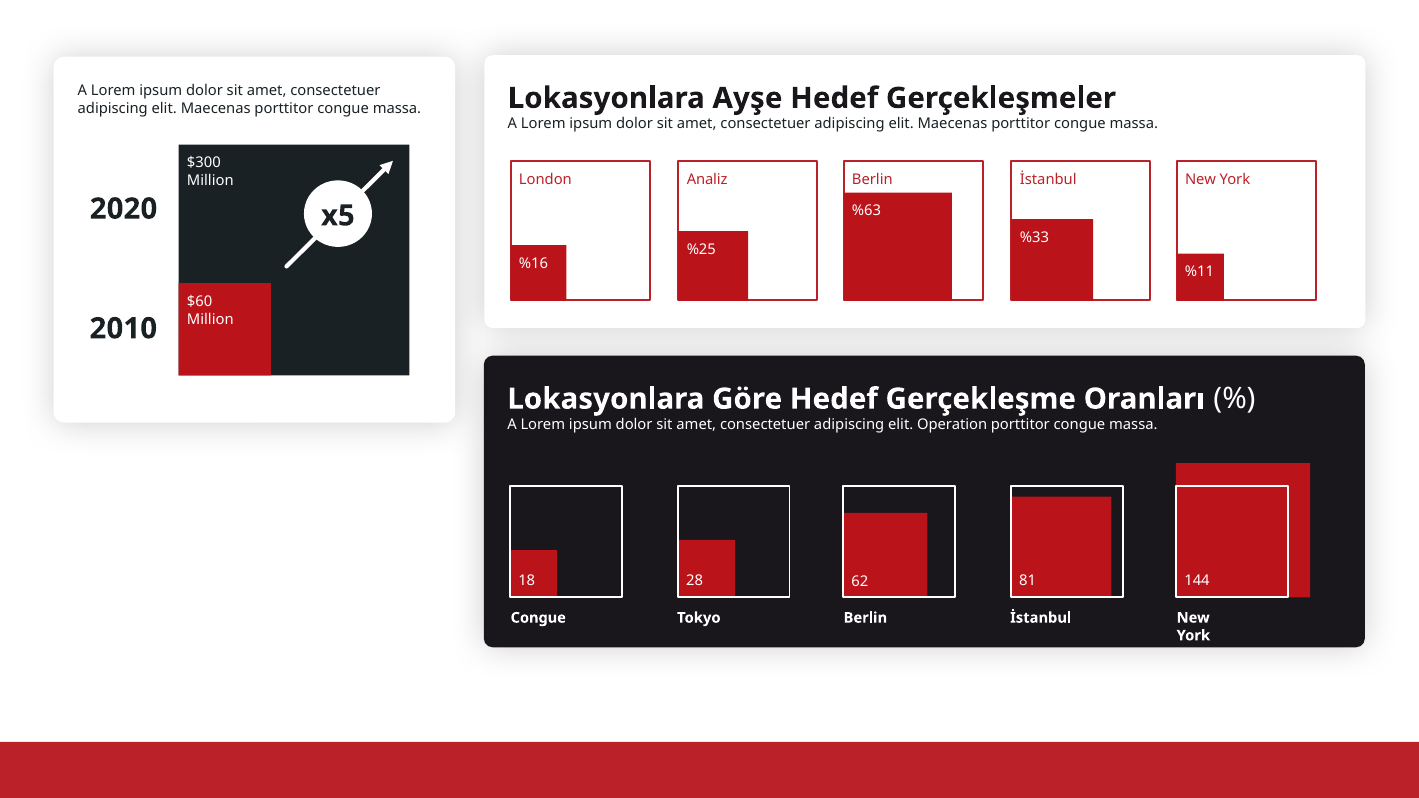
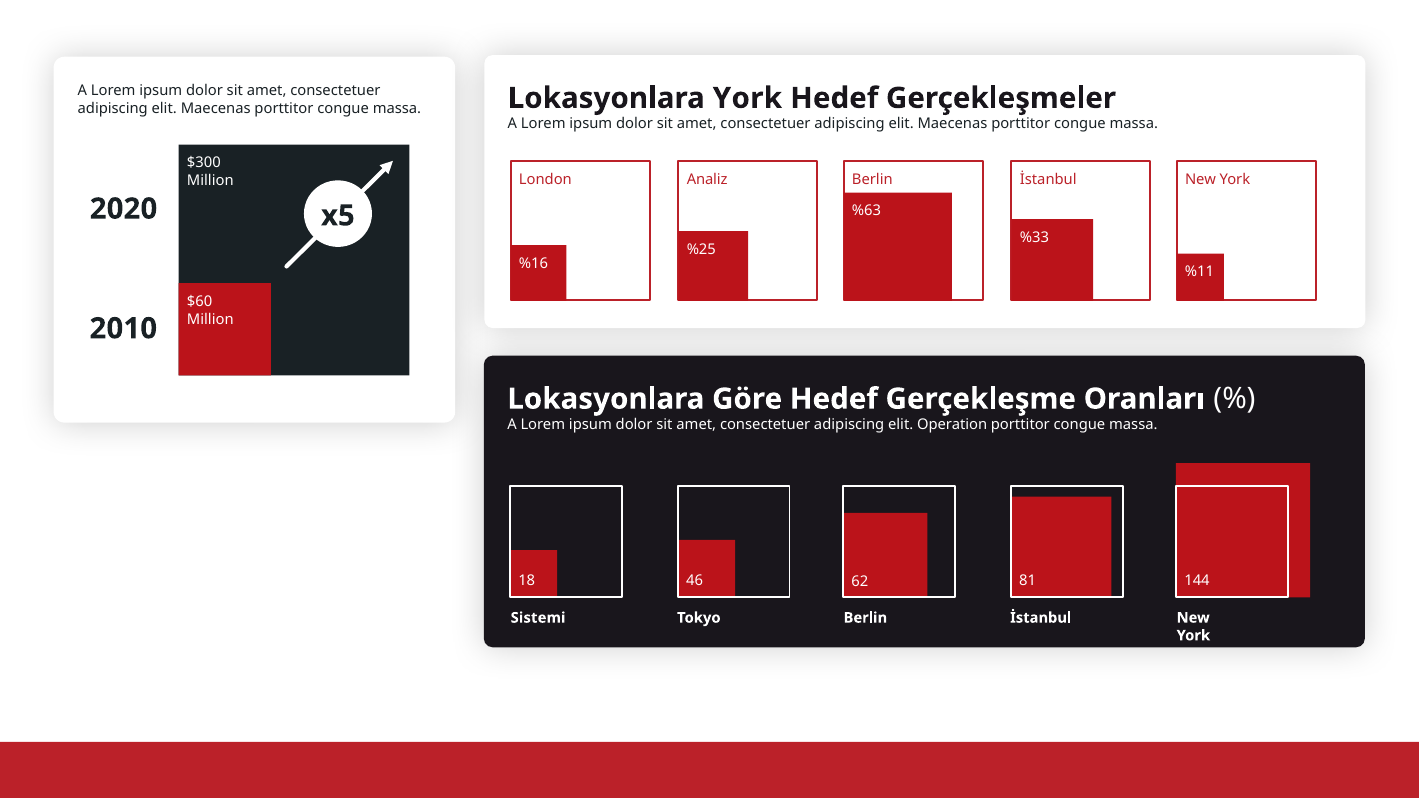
Lokasyonlara Ayşe: Ayşe -> York (747, 98)
28: 28 -> 46 (695, 581)
Congue: Congue -> Sistemi (538, 618)
